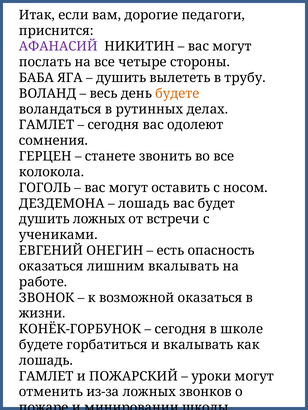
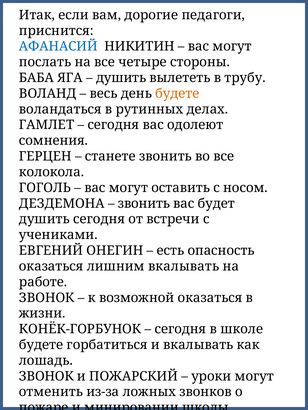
АФАНАСИЙ colour: purple -> blue (58, 46)
лошадь: лошадь -> звонить (144, 204)
душить ложных: ложных -> сегодня (99, 220)
ГАМЛЕТ: ГАМЛЕТ -> ЗВОНОК (46, 377)
